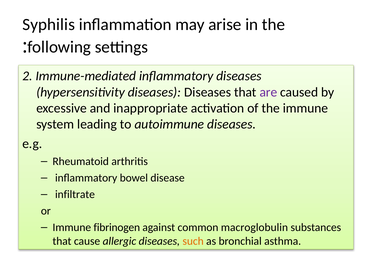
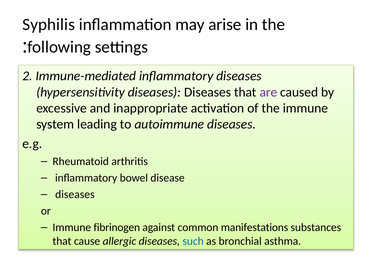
infiltrate: infiltrate -> diseases (75, 194)
macroglobulin: macroglobulin -> manifestations (255, 227)
such colour: orange -> blue (193, 241)
